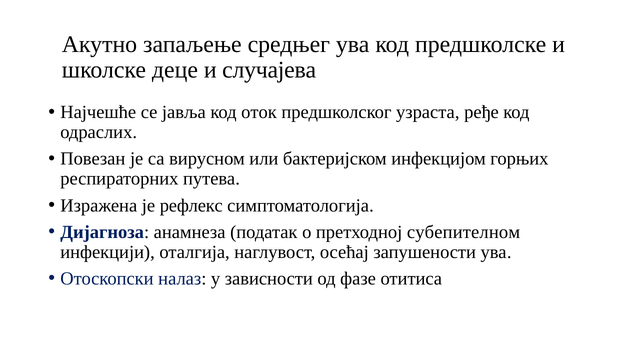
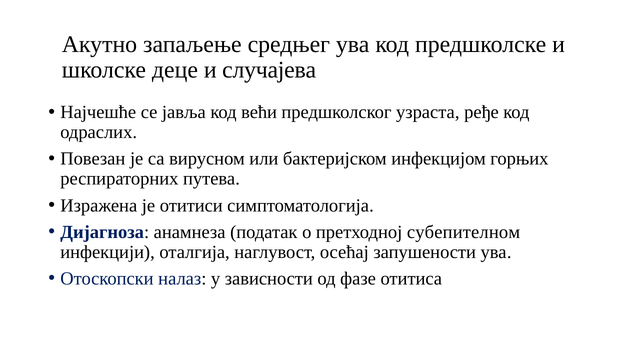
оток: оток -> већи (259, 112)
рефлекс: рефлекс -> отитиси (191, 206)
